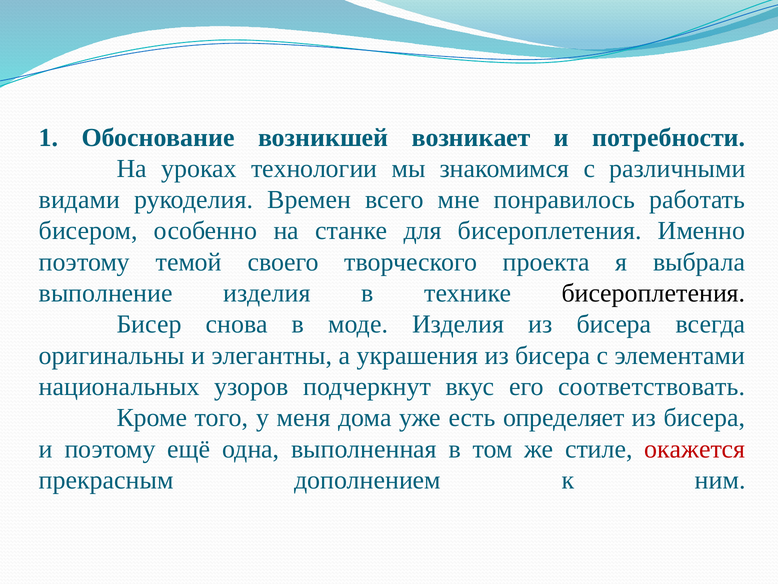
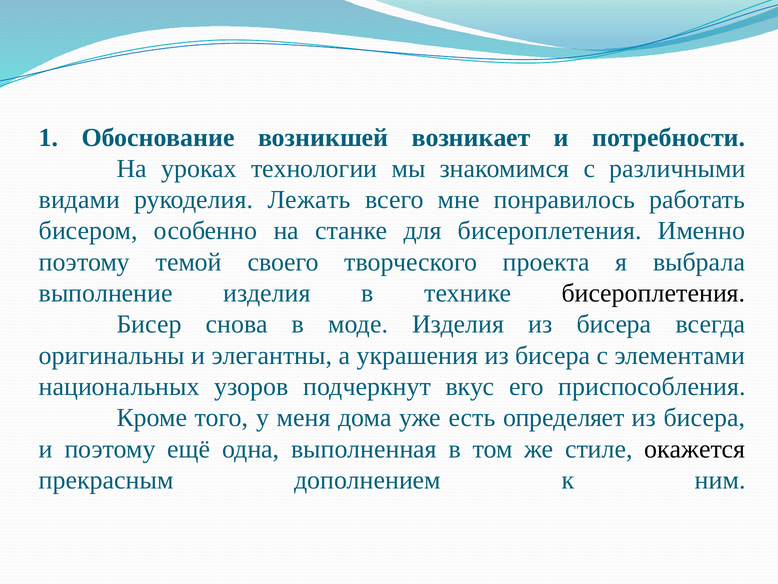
Времен: Времен -> Лежать (309, 200)
соответствовать: соответствовать -> приспособления (652, 386)
окажется colour: red -> black (695, 449)
